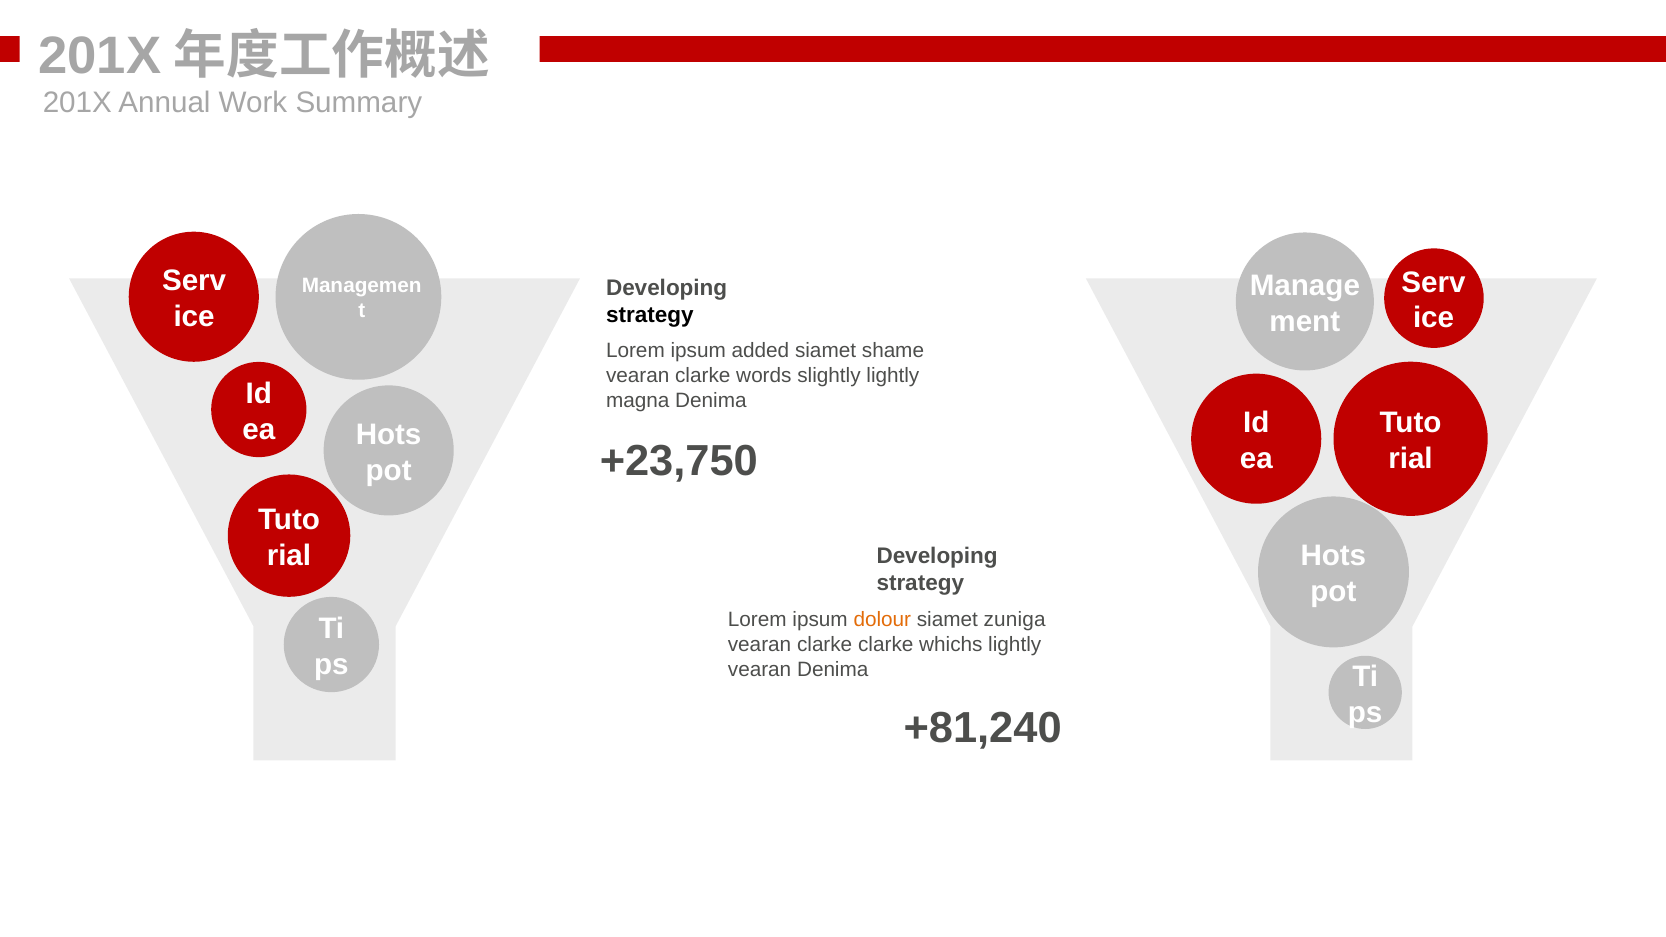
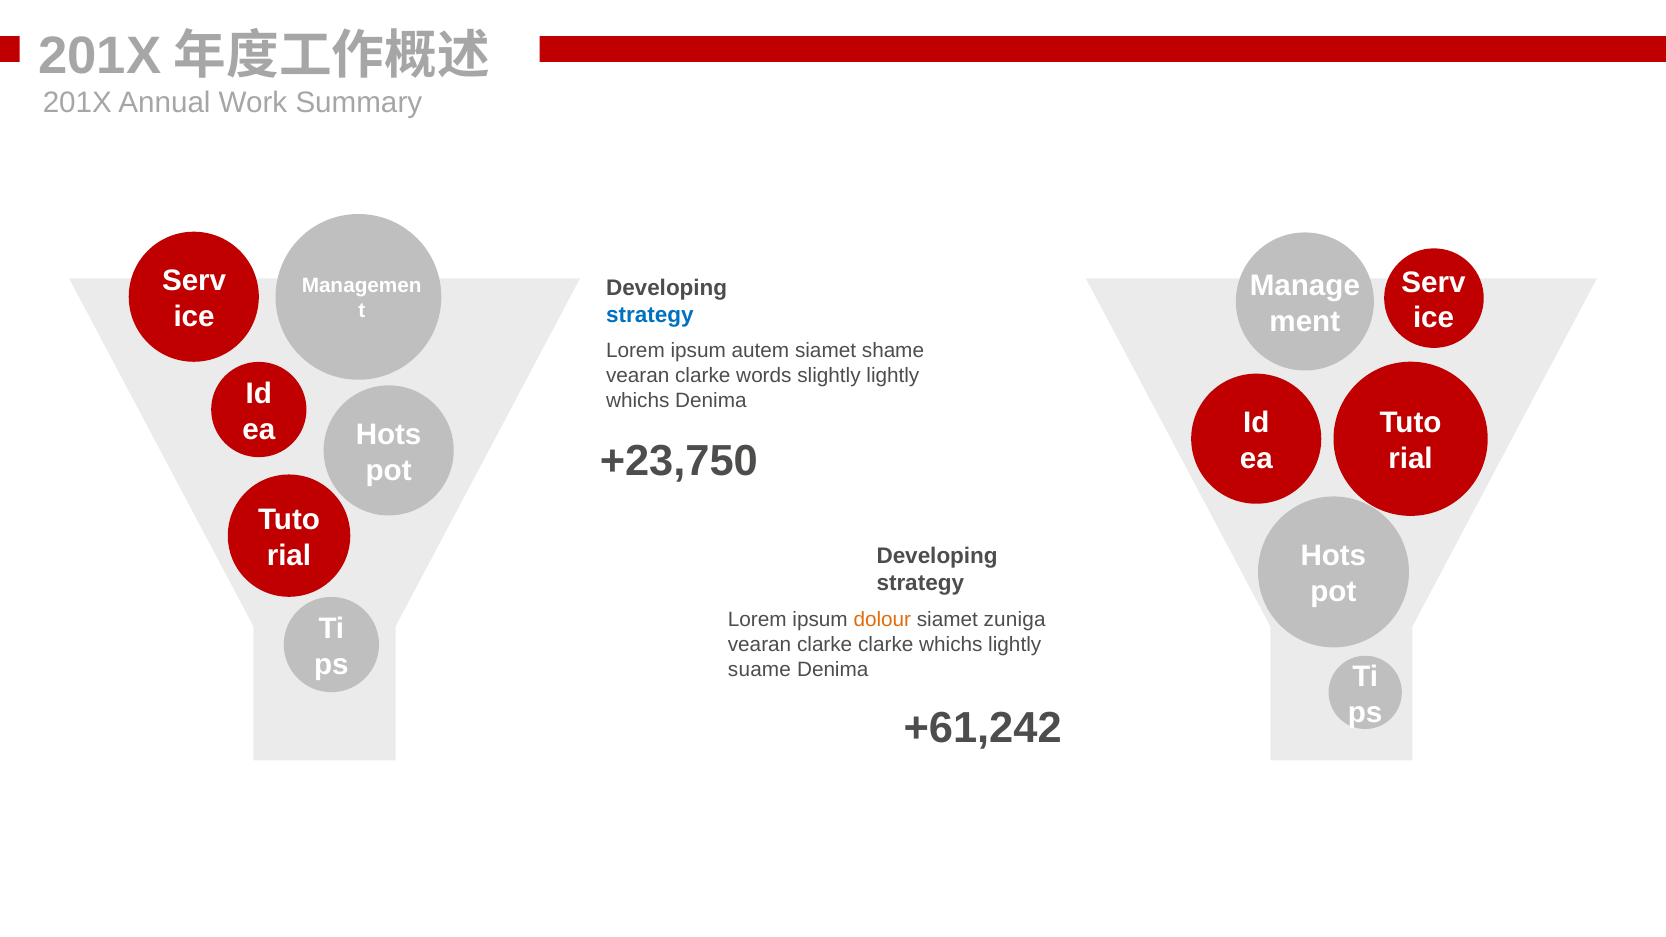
strategy colour: black -> blue (650, 315)
added: added -> autem (760, 351)
magna: magna -> whichs (638, 400)
vearan: vearan -> suame (759, 669)
+81,240: +81,240 -> +61,242 (983, 728)
